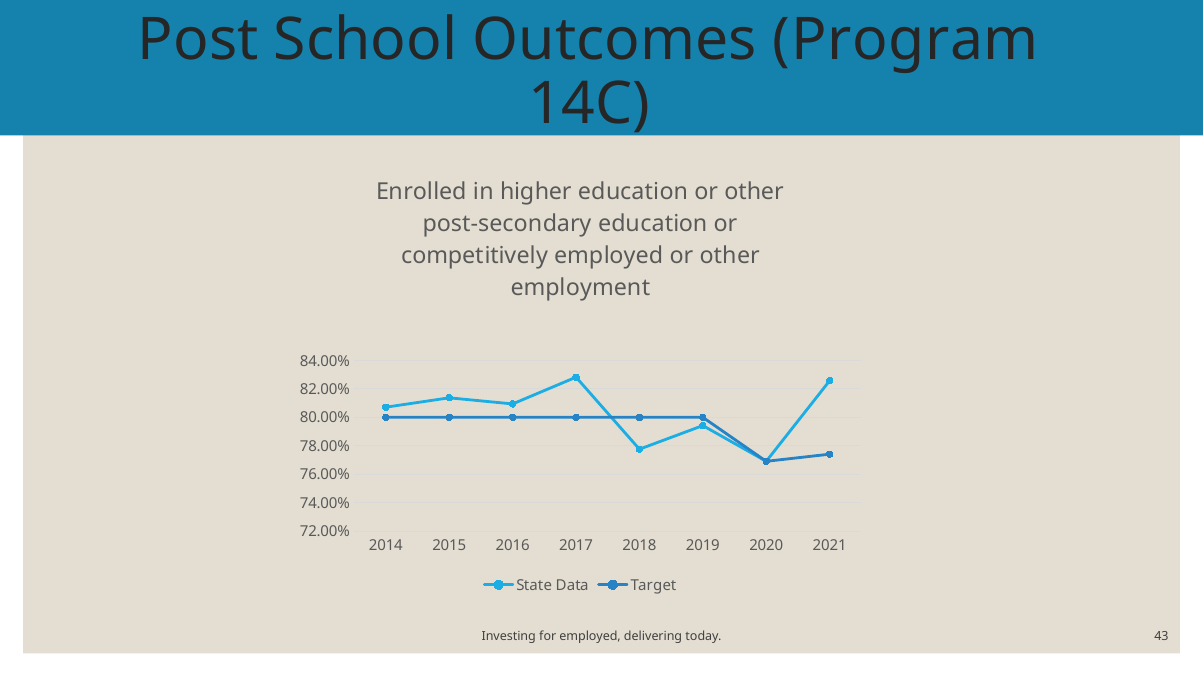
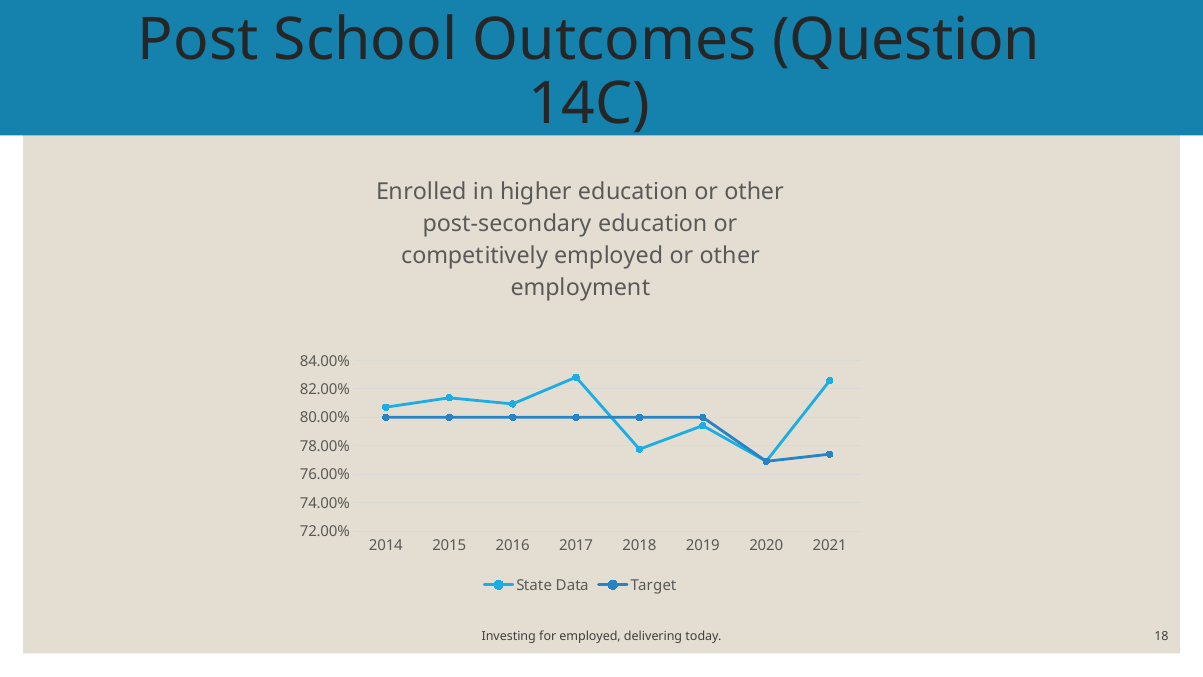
Program: Program -> Question (906, 41)
43: 43 -> 18 (1161, 636)
